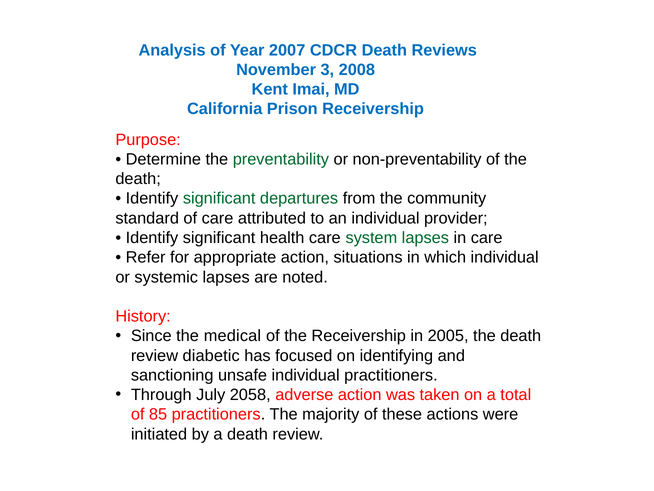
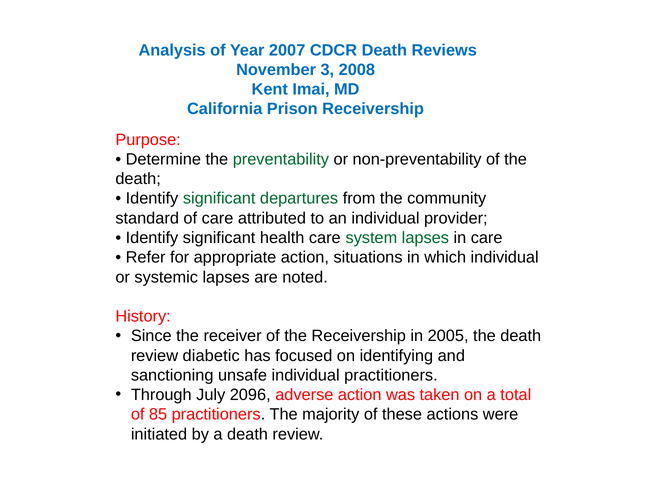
medical: medical -> receiver (233, 336)
2058: 2058 -> 2096 (250, 395)
